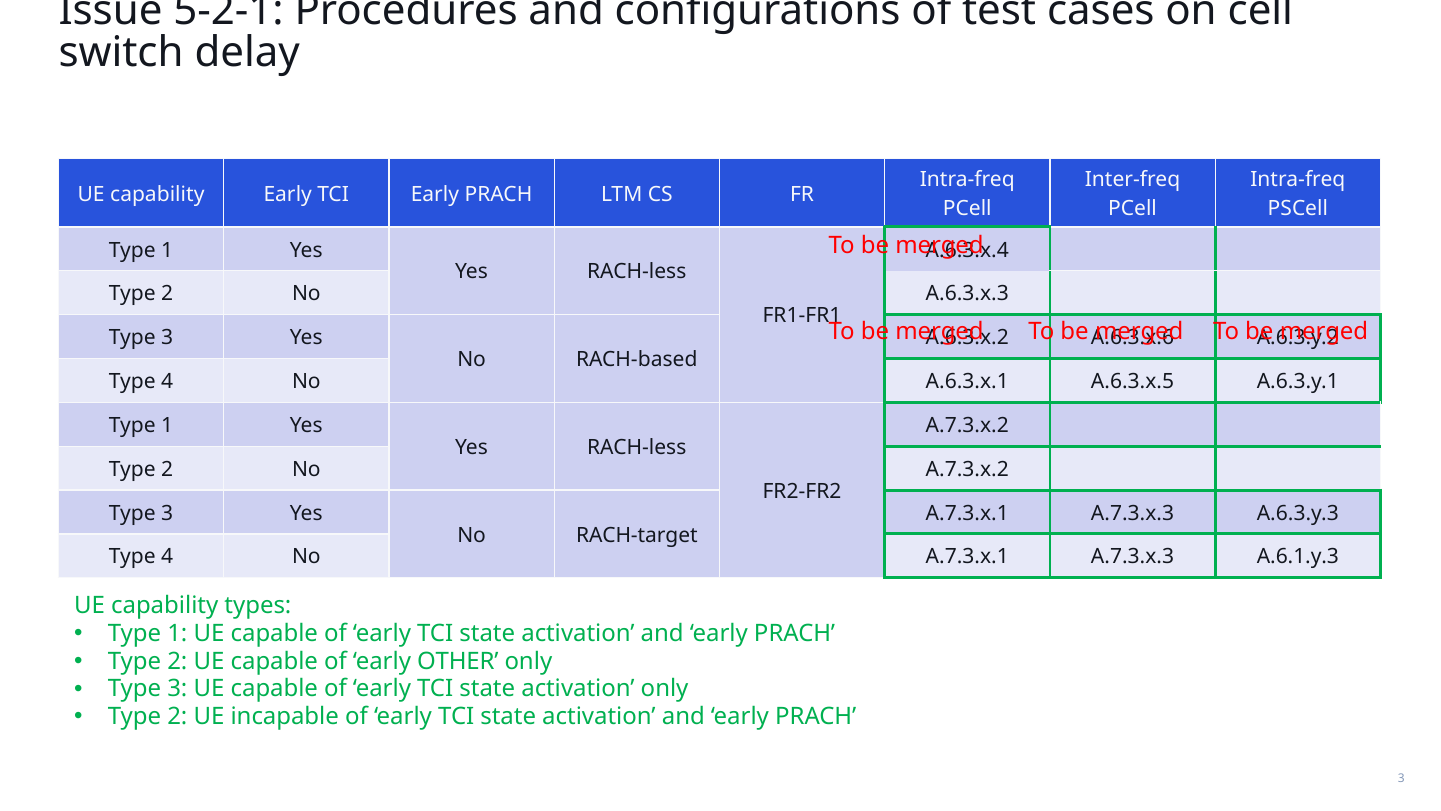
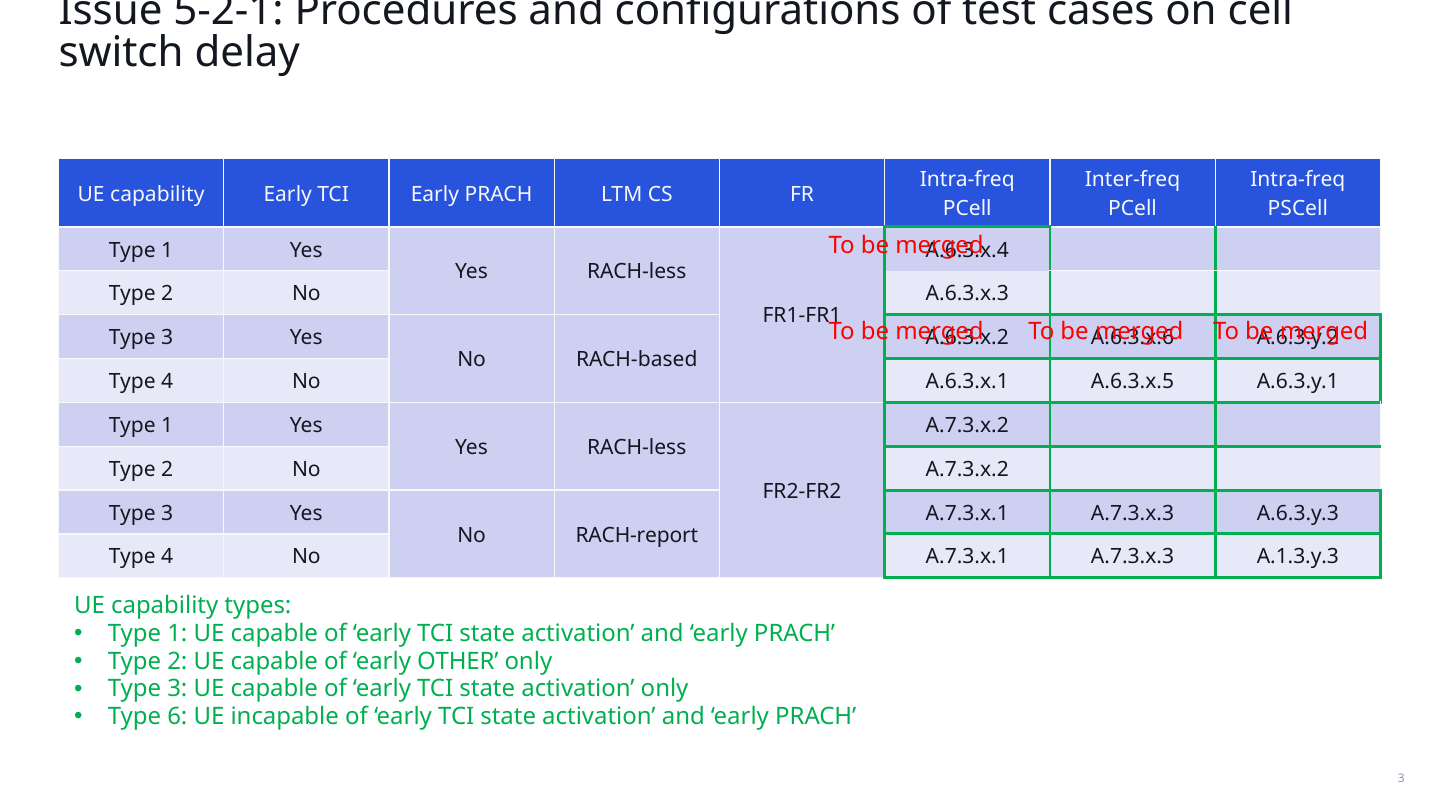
RACH-target: RACH-target -> RACH-report (637, 535)
A.6.1.y.3: A.6.1.y.3 -> A.1.3.y.3 (1298, 557)
2: 2 -> 6 (177, 716)
